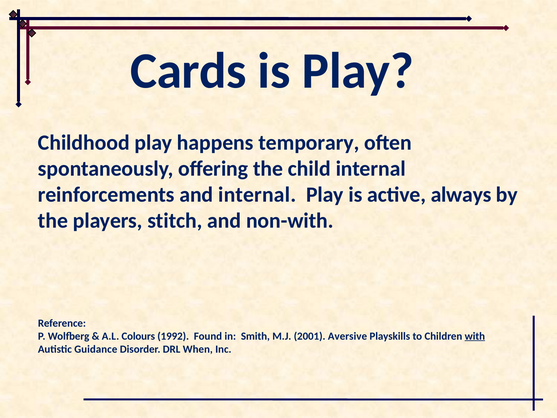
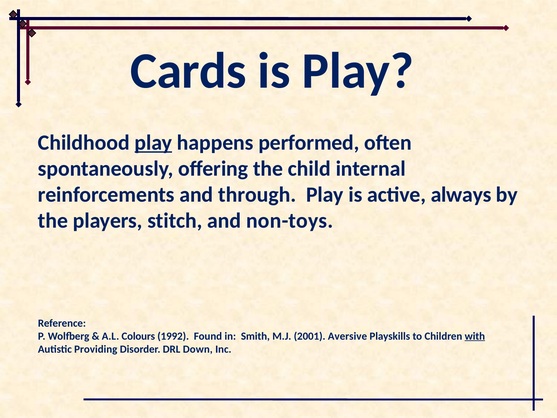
play underline: none -> present (153, 143)
temporary: temporary -> performed (309, 143)
and internal: internal -> through (257, 195)
non-with: non-with -> non-toys (290, 221)
Guidance: Guidance -> Providing (96, 349)
When: When -> Down (198, 349)
